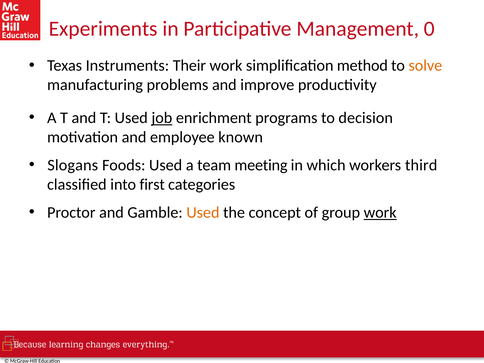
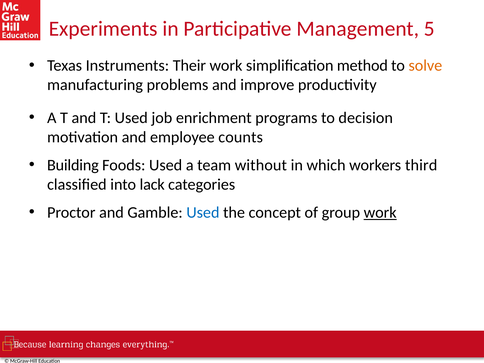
0: 0 -> 5 (429, 29)
job underline: present -> none (162, 118)
known: known -> counts (241, 137)
Slogans: Slogans -> Building (73, 165)
meeting: meeting -> without (261, 165)
first: first -> lack (152, 184)
Used colour: orange -> blue (203, 212)
